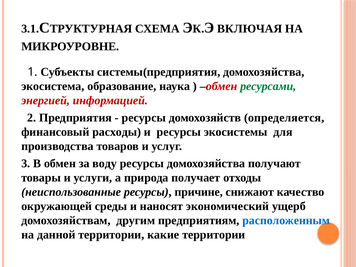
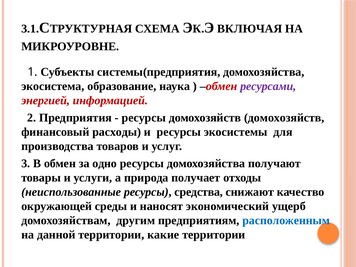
ресурсами colour: green -> purple (268, 86)
домохозяйств определяется: определяется -> домохозяйств (284, 118)
воду: воду -> одно (105, 163)
причине: причине -> средства (199, 192)
